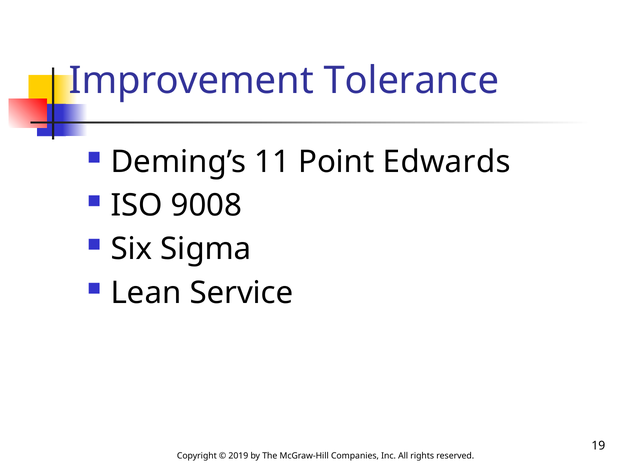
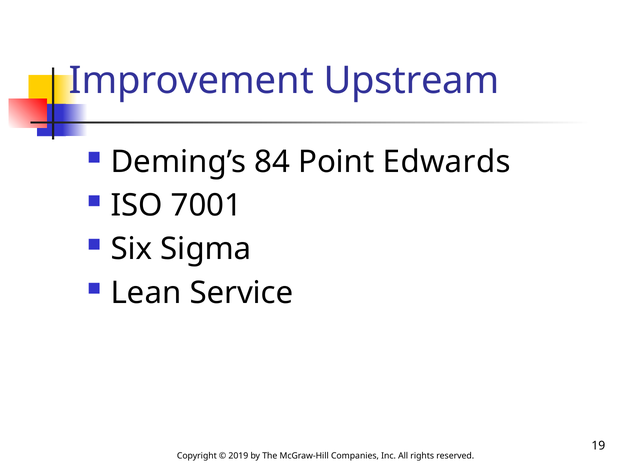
Tolerance: Tolerance -> Upstream (412, 81)
11: 11 -> 84 (272, 162)
9008: 9008 -> 7001 (206, 206)
